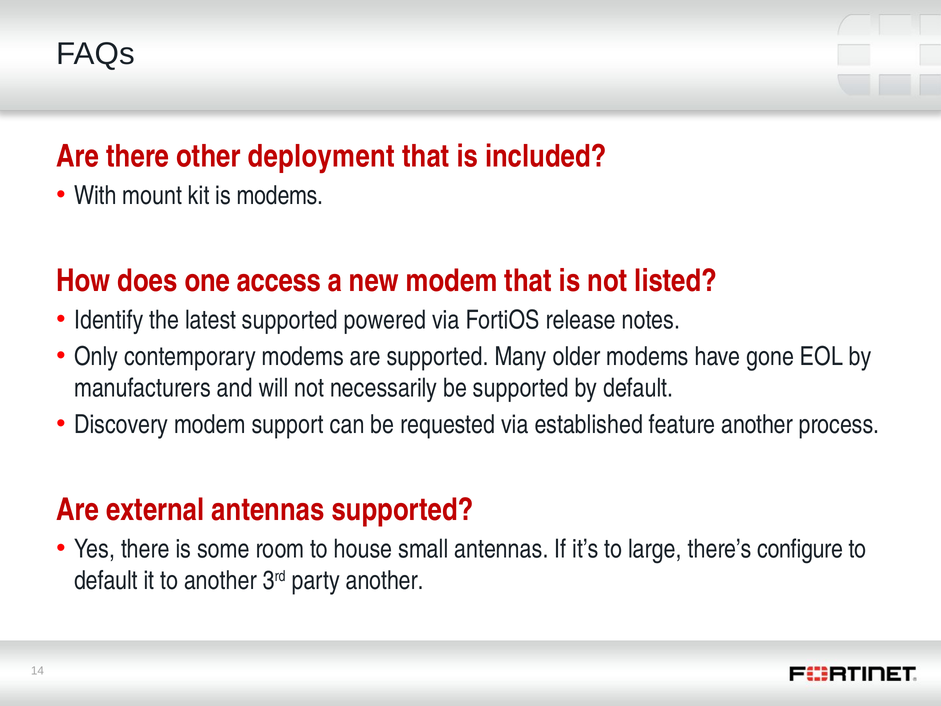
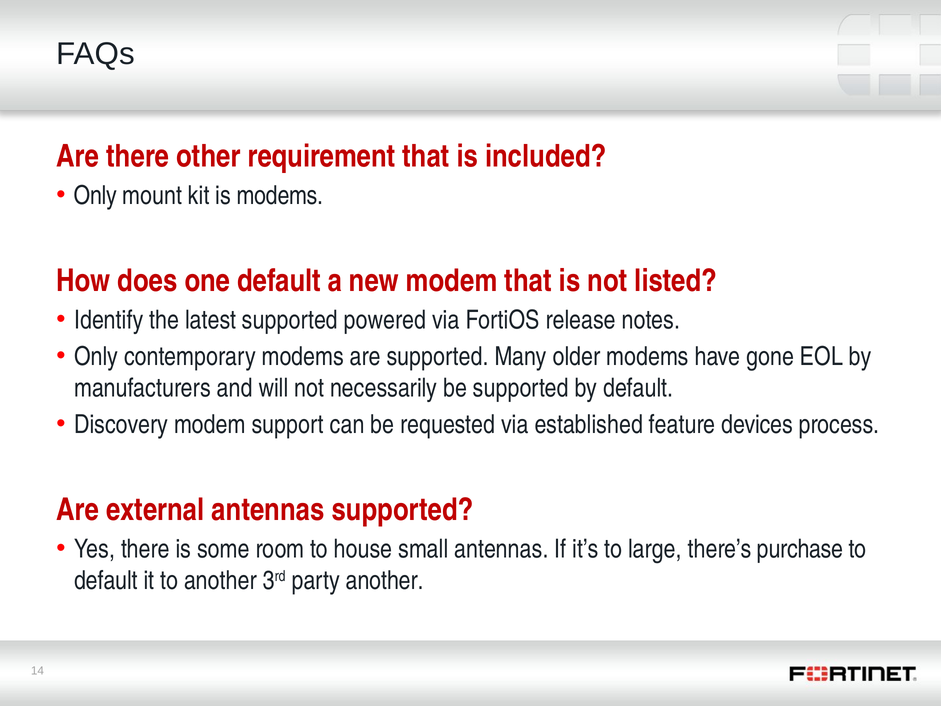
deployment: deployment -> requirement (322, 156)
With: With -> Only (95, 196)
one access: access -> default (279, 281)
feature another: another -> devices (757, 425)
configure: configure -> purchase (800, 549)
